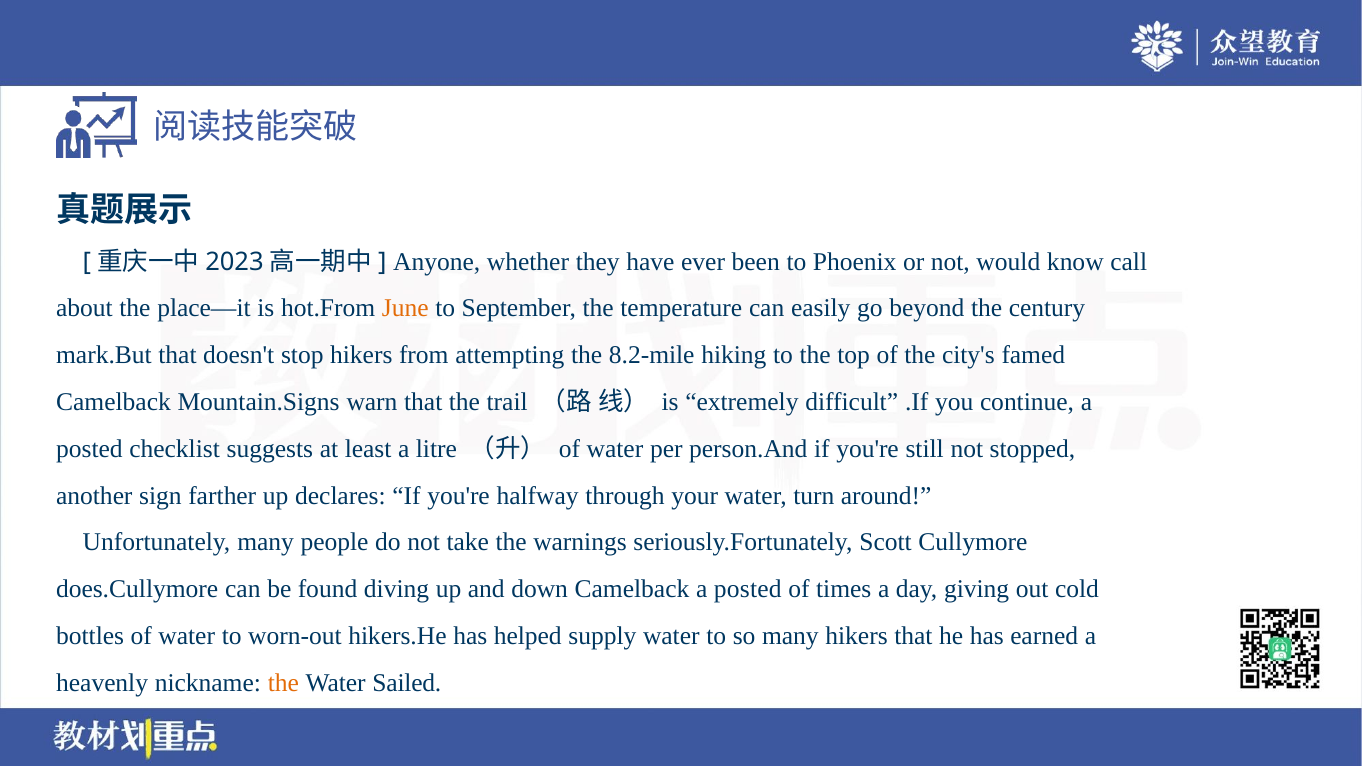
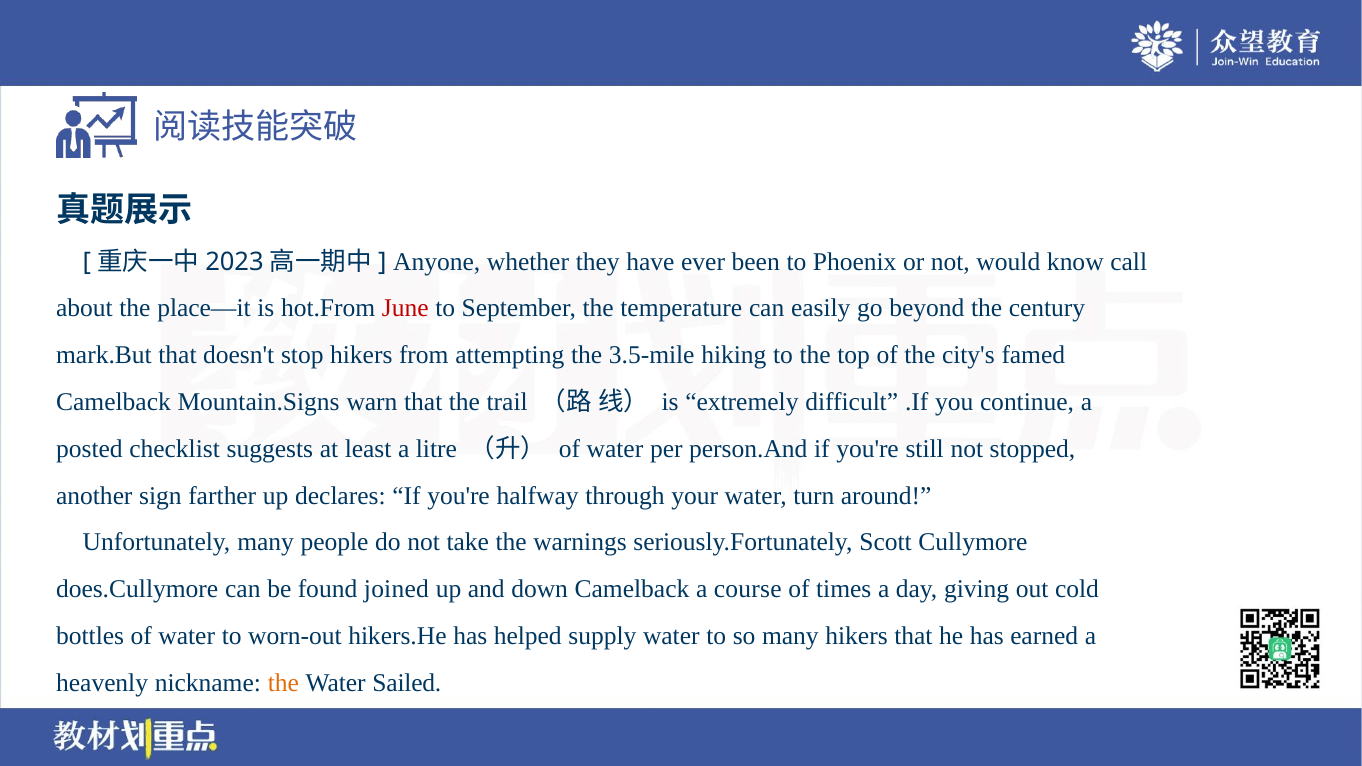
June colour: orange -> red (405, 309)
8.2-mile: 8.2-mile -> 3.5-mile (652, 355)
diving: diving -> joined (396, 589)
Camelback a posted: posted -> course (748, 589)
